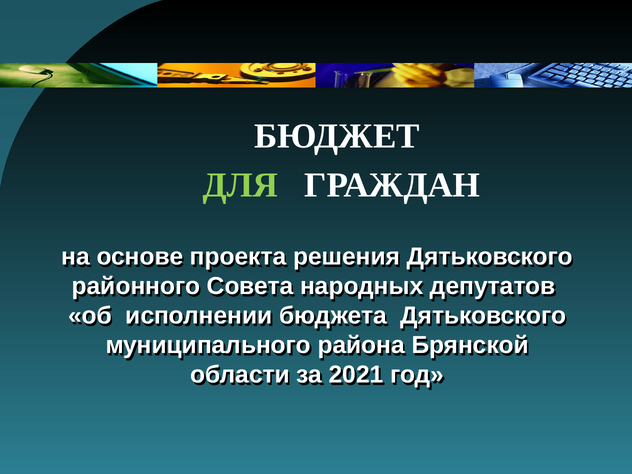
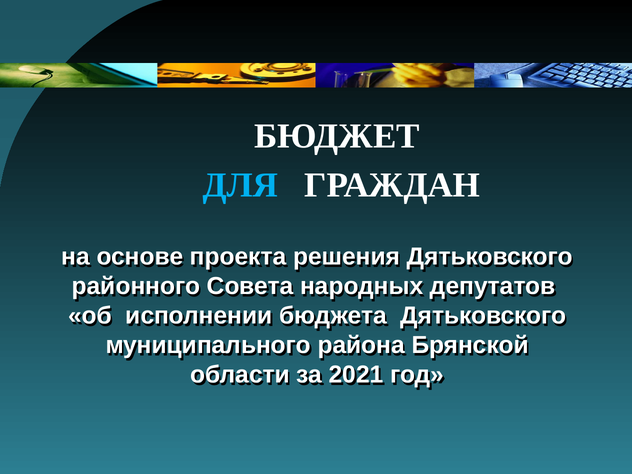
ДЛЯ colour: light green -> light blue (240, 185)
